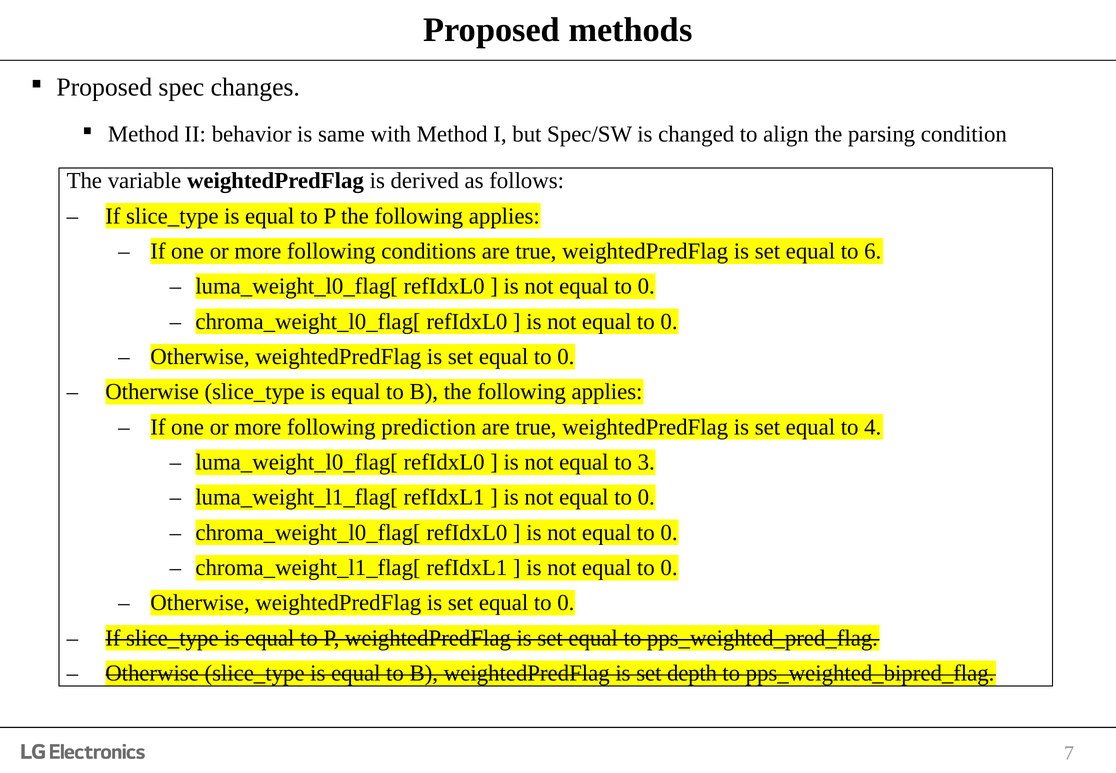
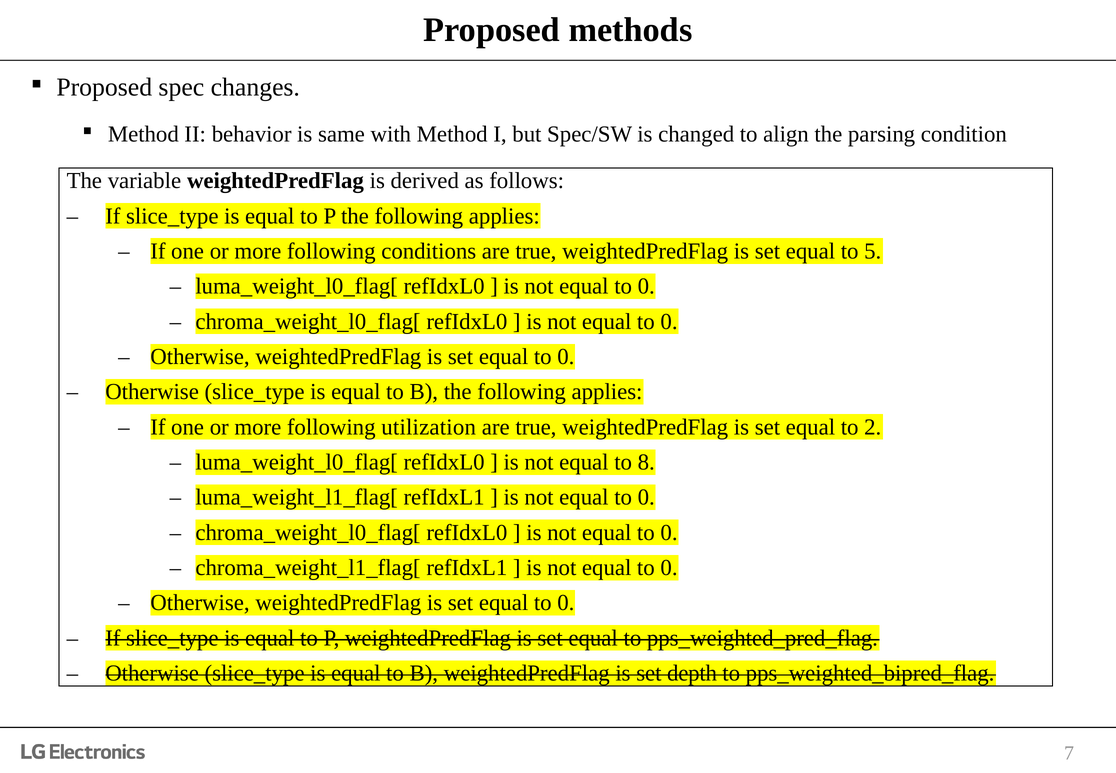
6: 6 -> 5 (873, 251)
prediction: prediction -> utilization (429, 427)
4: 4 -> 2 (873, 427)
3: 3 -> 8 (646, 462)
